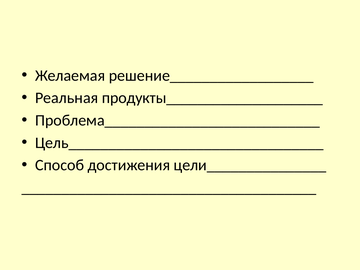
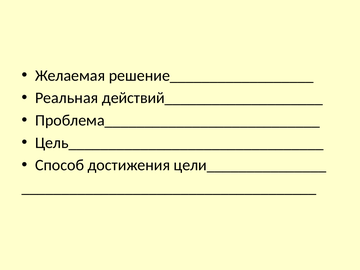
продукты____________________: продукты____________________ -> действий____________________ (212, 98)
